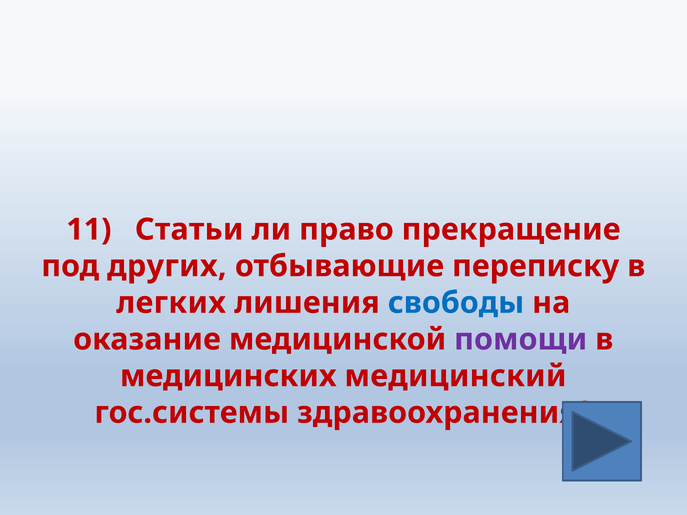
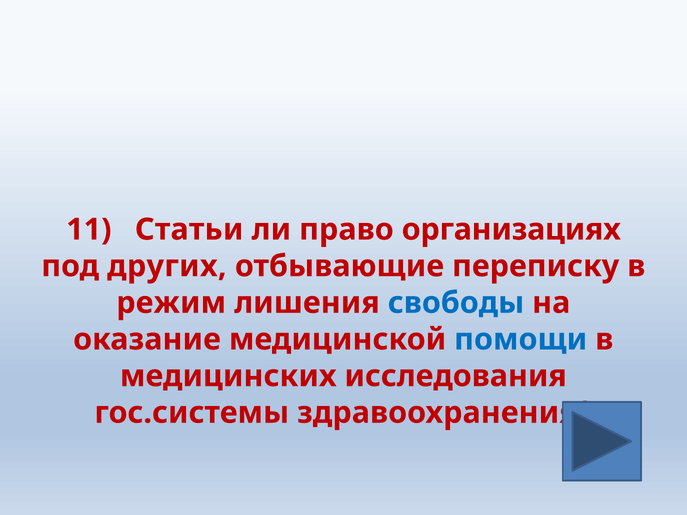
прекращение: прекращение -> организациях (511, 230)
легких: легких -> режим (171, 303)
помощи colour: purple -> blue (521, 340)
медицинский: медицинский -> исследования (456, 376)
